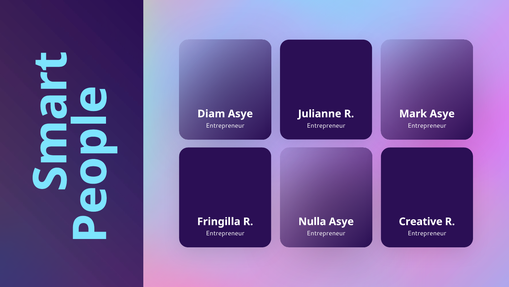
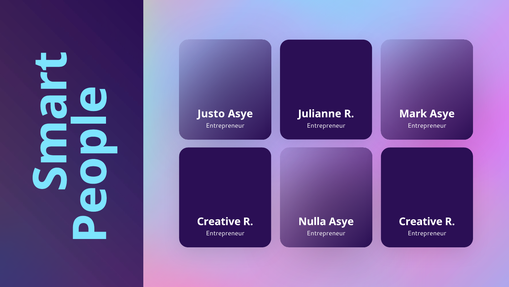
Diam: Diam -> Justo (211, 114)
Fringilla: Fringilla -> Creative (219, 221)
